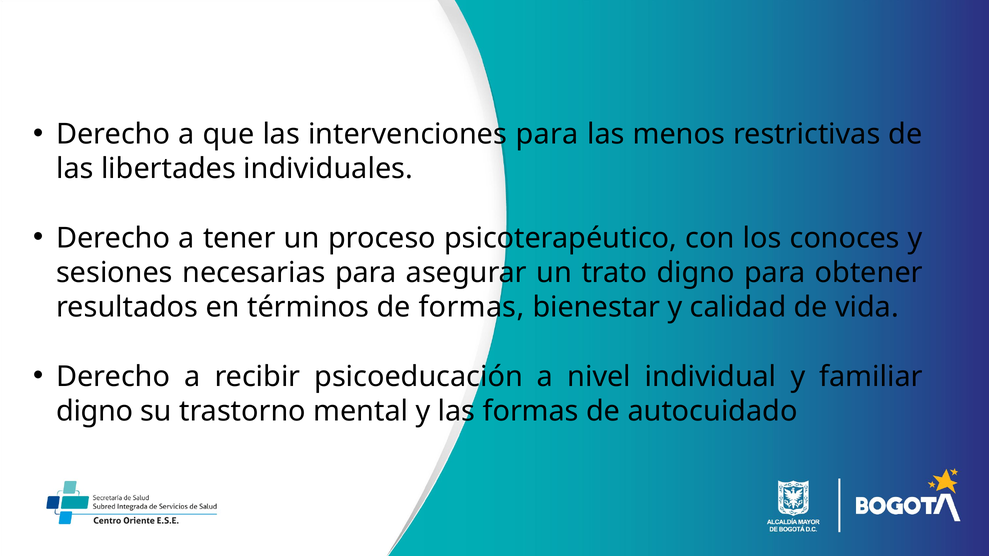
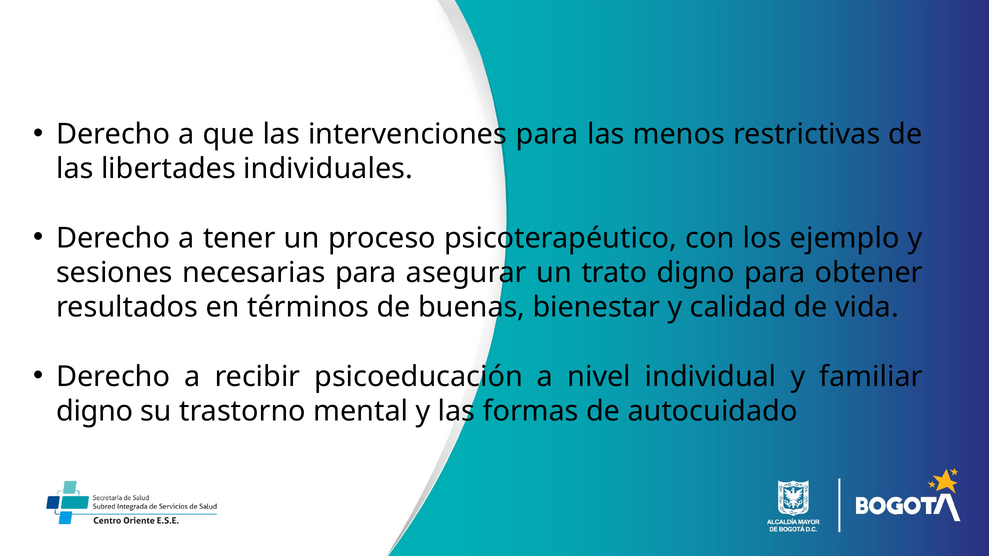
conoces: conoces -> ejemplo (845, 238)
de formas: formas -> buenas (472, 307)
